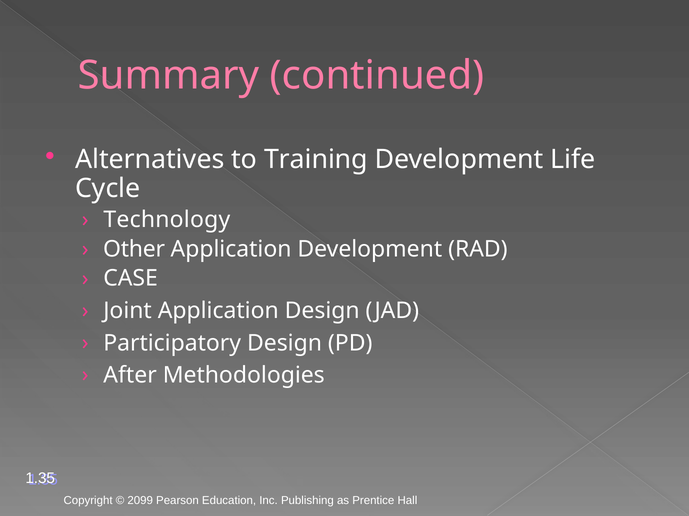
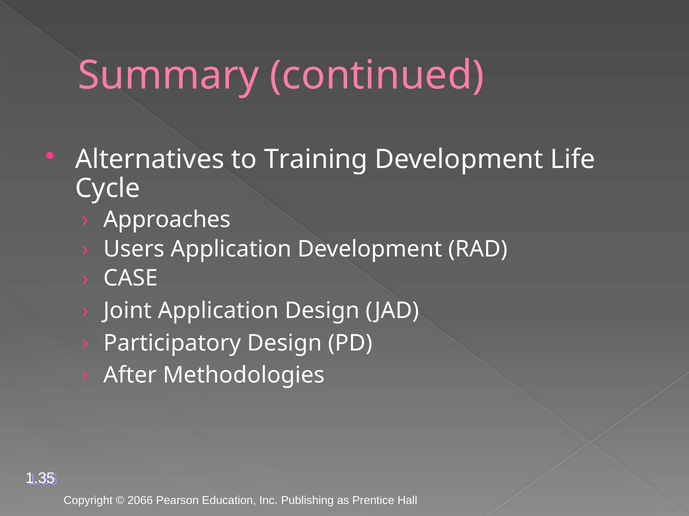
Technology: Technology -> Approaches (167, 220)
Other: Other -> Users (134, 249)
2099: 2099 -> 2066 (140, 501)
